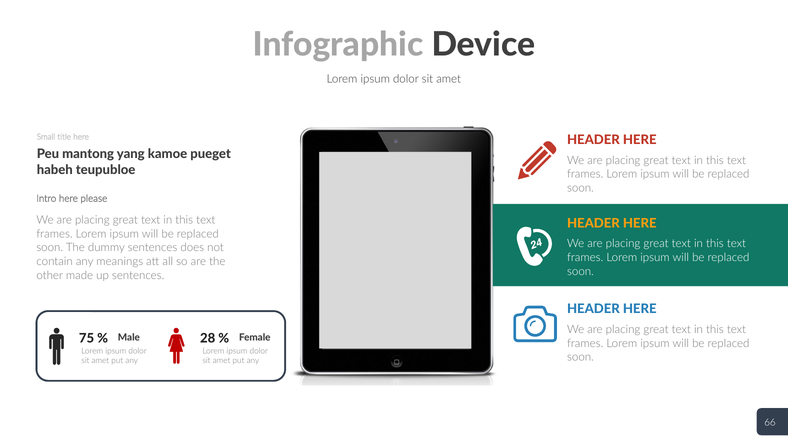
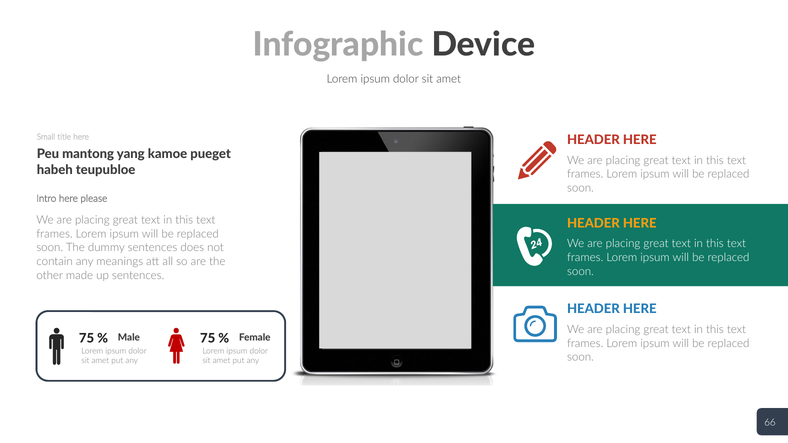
Male 28: 28 -> 75 (208, 338)
